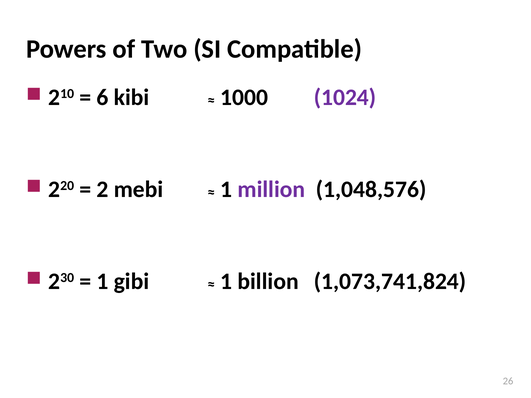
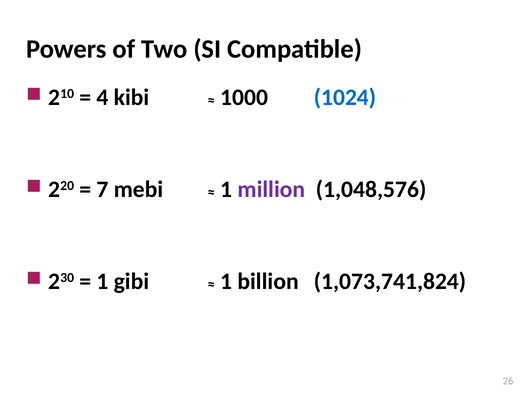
6: 6 -> 4 (102, 98)
1024 colour: purple -> blue (345, 98)
2: 2 -> 7 (102, 190)
